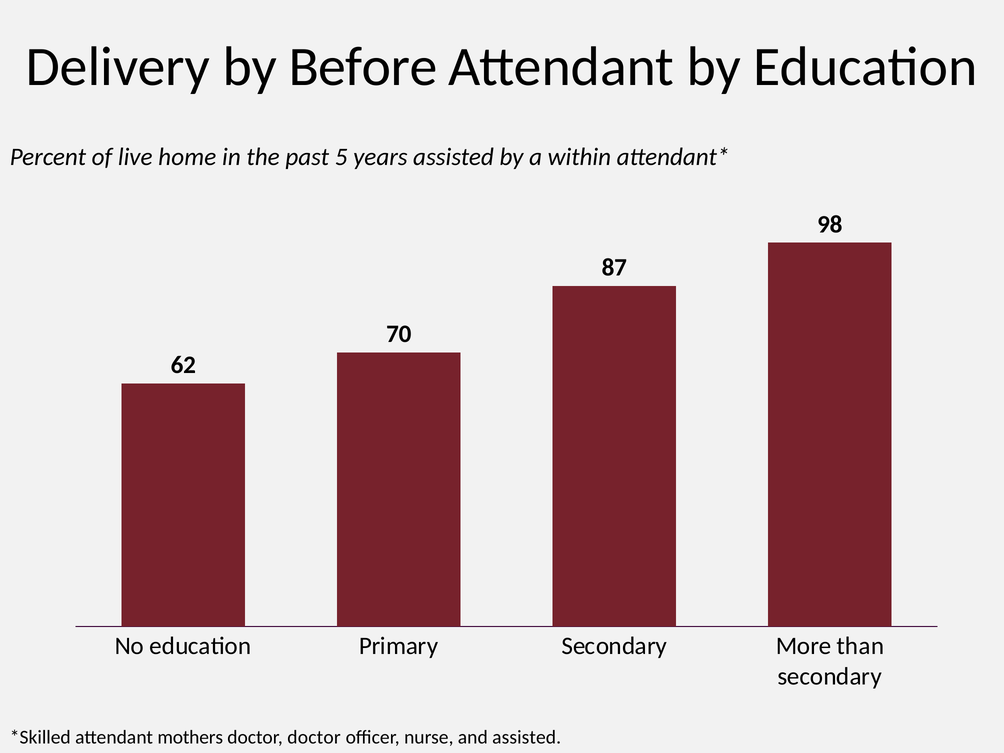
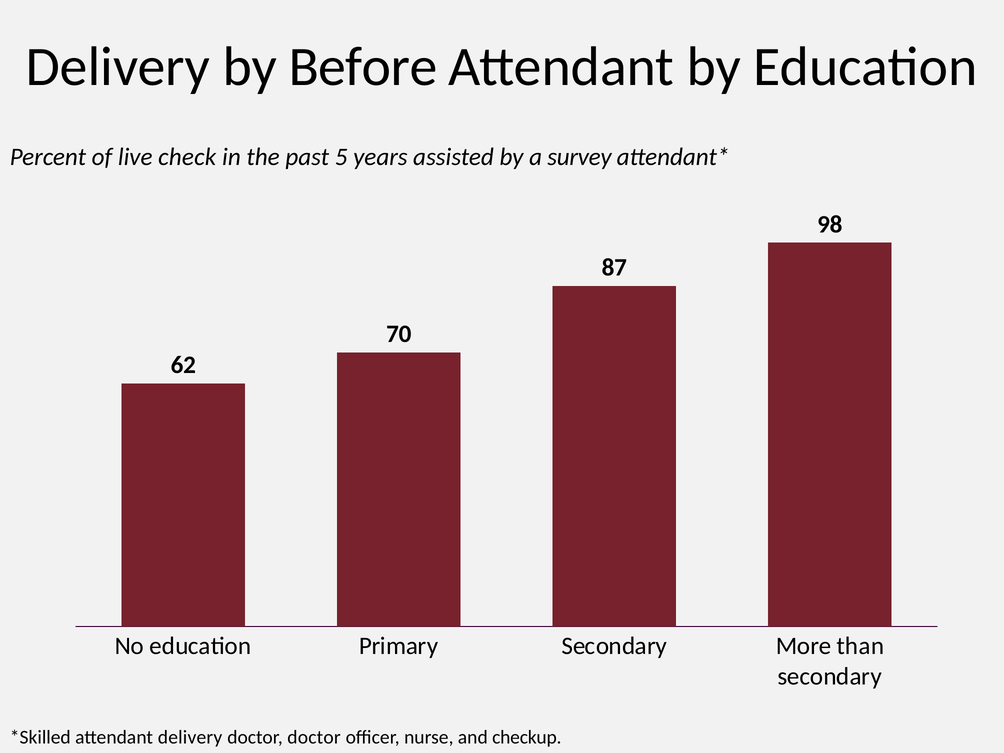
home: home -> check (187, 157)
within: within -> survey (579, 157)
attendant mothers: mothers -> delivery (190, 737)
and assisted: assisted -> checkup (527, 737)
